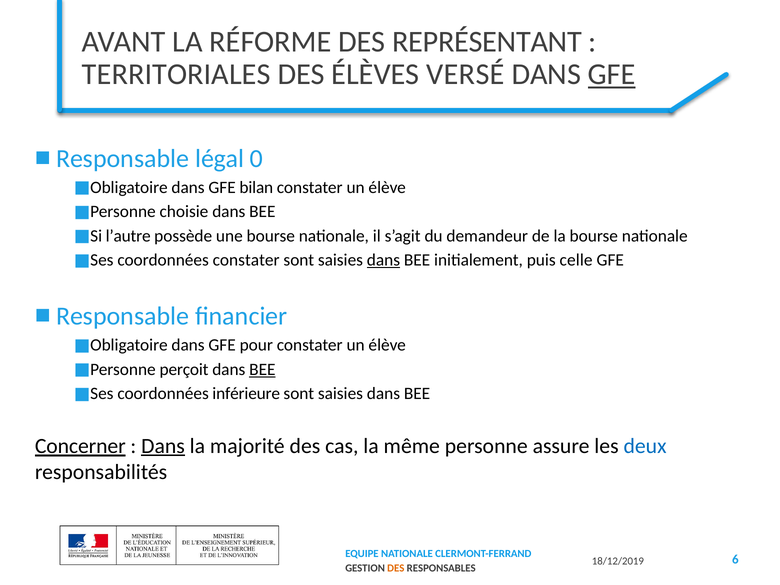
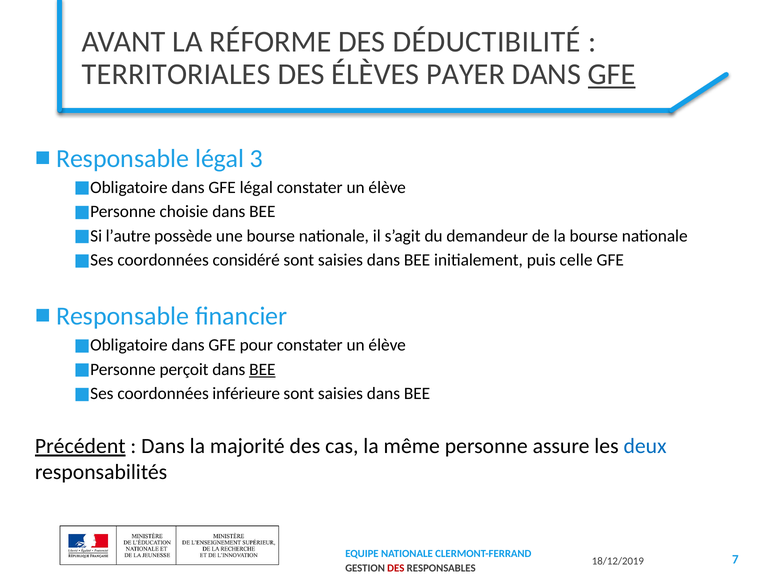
REPRÉSENTANT: REPRÉSENTANT -> DÉDUCTIBILITÉ (487, 42)
VERSÉ: VERSÉ -> PAYER (466, 74)
0: 0 -> 3 (257, 159)
GFE bilan: bilan -> légal (256, 187)
coordonnées constater: constater -> considéré (246, 260)
dans underline: present -> none (383, 260)
Concerner: Concerner -> Précédent (80, 446)
Dans underline: present -> none (163, 446)
6: 6 -> 7 (735, 560)
DES colour: orange -> red (396, 568)
